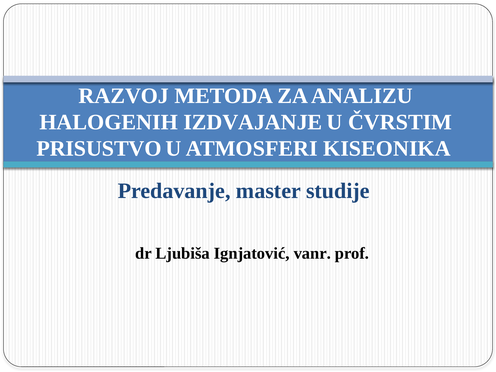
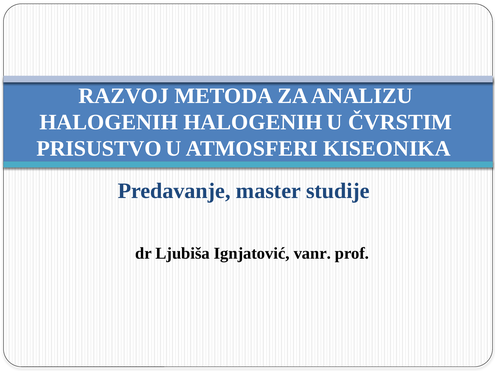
HALOGENIH IZDVAJANJE: IZDVAJANJE -> HALOGENIH (253, 122)
